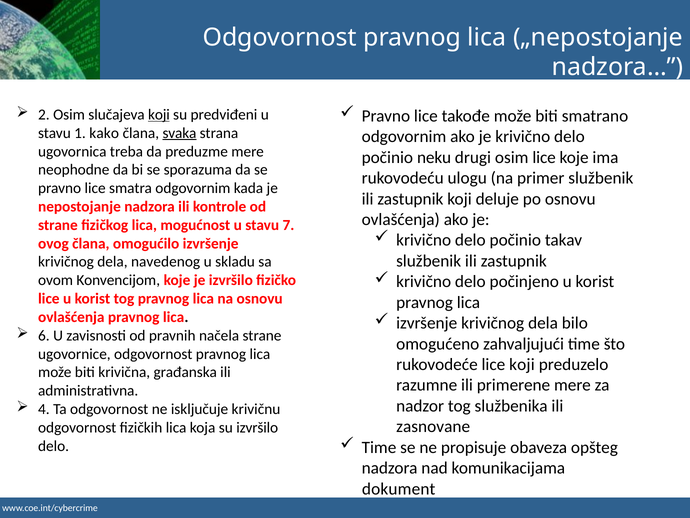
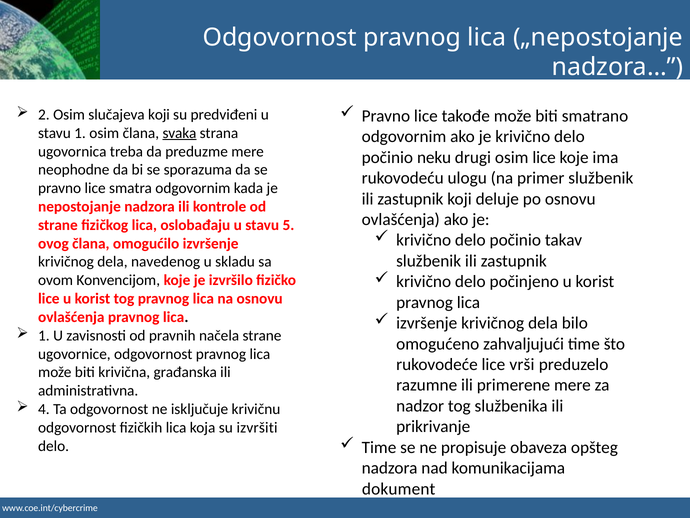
koji underline: present -> none (159, 115)
1 kako: kako -> osim (104, 133)
mogućnost: mogućnost -> oslobađaju (195, 225)
7: 7 -> 5 (288, 225)
6: 6 -> 1 (44, 335)
lice koji: koji -> vrši (522, 364)
zasnovane: zasnovane -> prikrivanje (433, 426)
su izvršilo: izvršilo -> izvršiti (257, 427)
